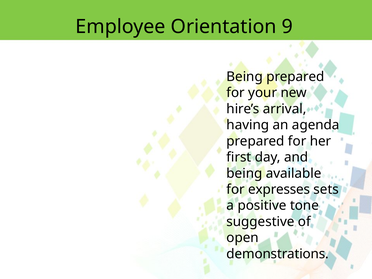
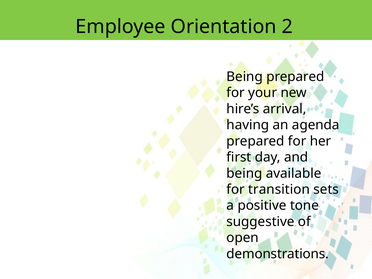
9: 9 -> 2 (287, 27)
expresses: expresses -> transition (279, 189)
